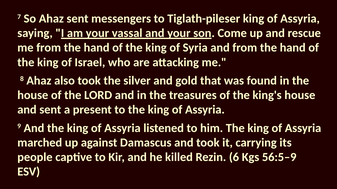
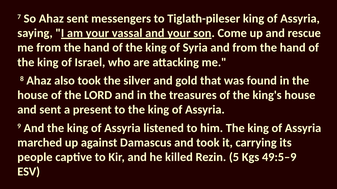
6: 6 -> 5 (234, 158)
56:5–9: 56:5–9 -> 49:5–9 (279, 158)
